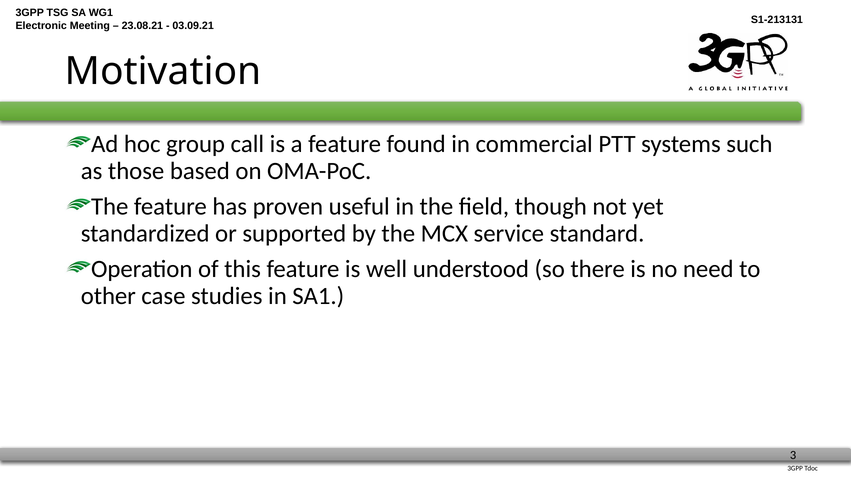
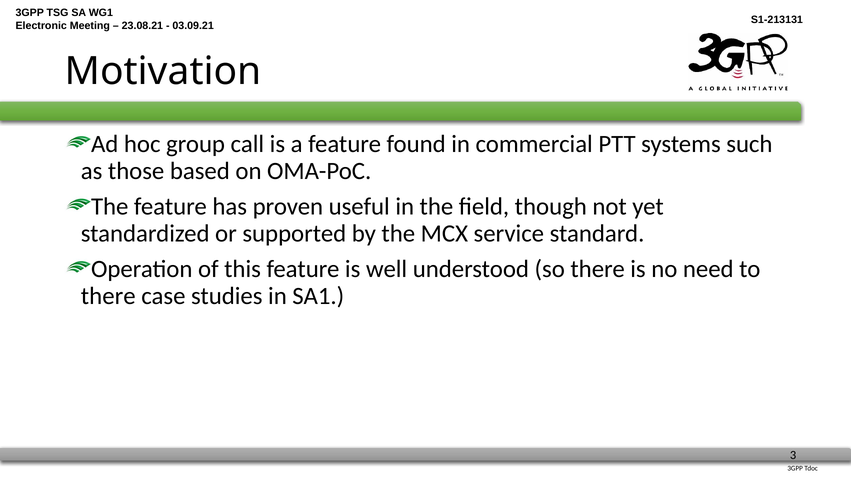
other: other -> there (108, 296)
